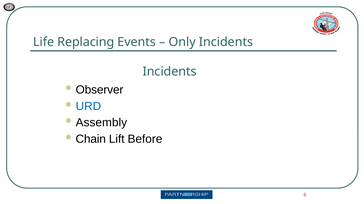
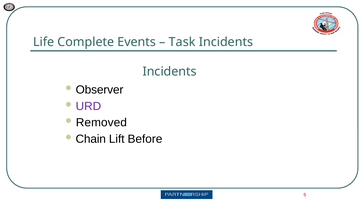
Replacing: Replacing -> Complete (86, 42)
Only: Only -> Task (182, 42)
URD colour: blue -> purple (88, 107)
Assembly: Assembly -> Removed (101, 123)
